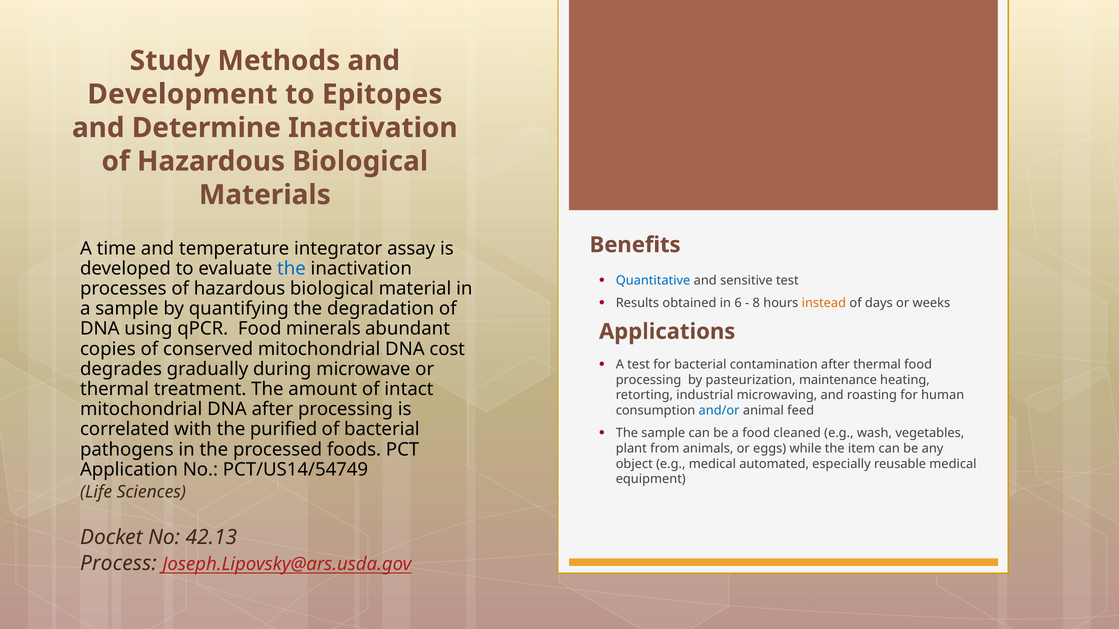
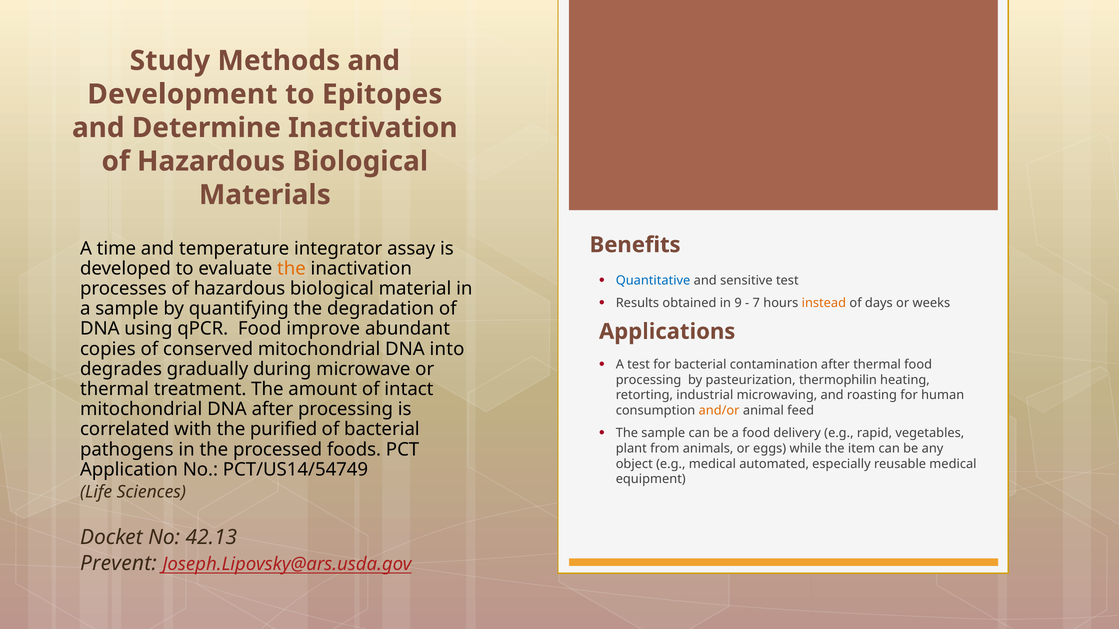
the colour: blue -> orange (291, 269)
6: 6 -> 9 (738, 303)
8: 8 -> 7 (756, 303)
minerals: minerals -> improve (323, 329)
cost: cost -> into (447, 349)
maintenance: maintenance -> thermophilin (838, 380)
and/or colour: blue -> orange (719, 411)
cleaned: cleaned -> delivery (797, 433)
wash: wash -> rapid (875, 433)
Process: Process -> Prevent (118, 564)
